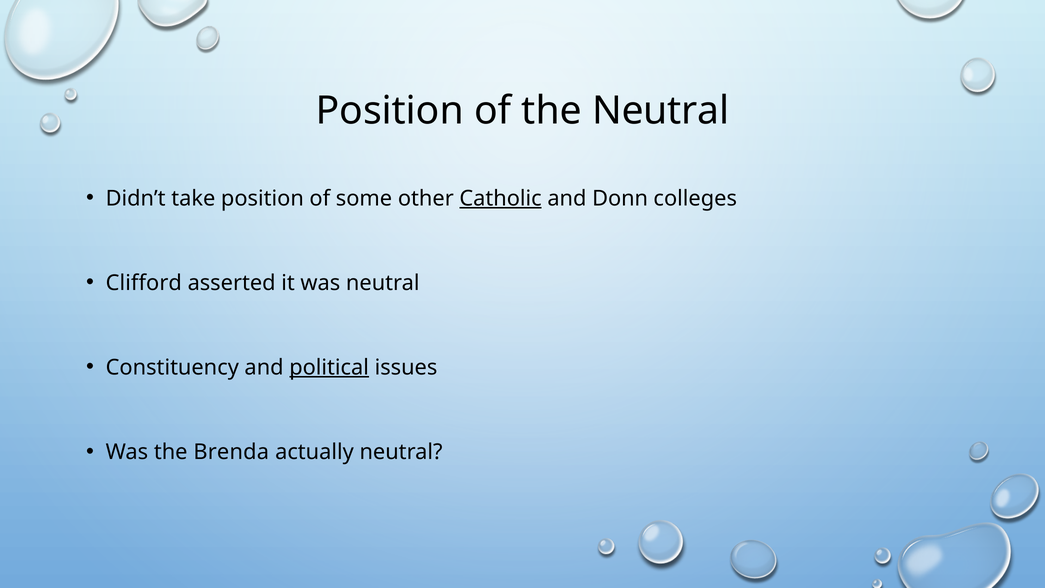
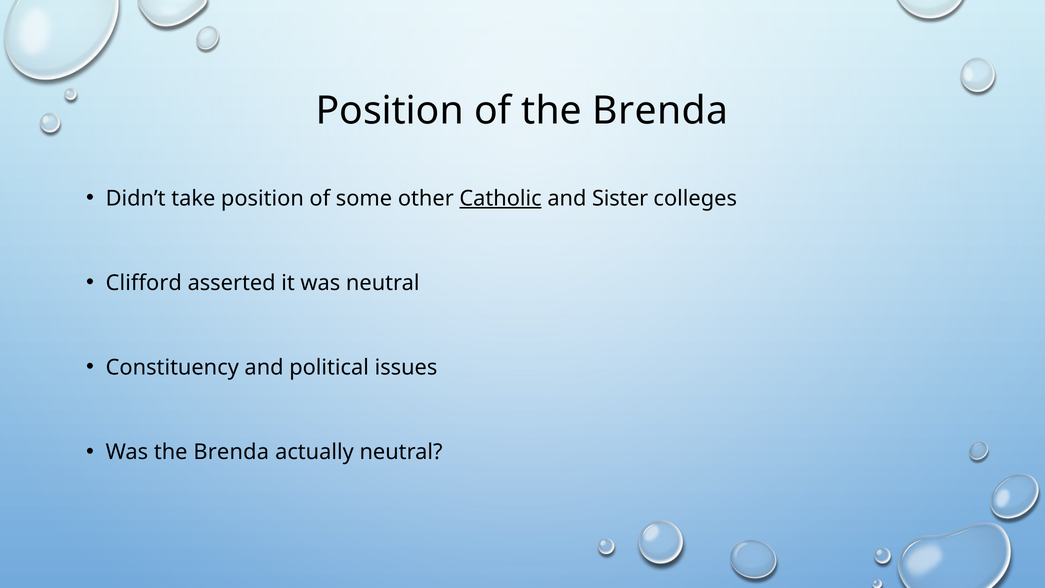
of the Neutral: Neutral -> Brenda (660, 111)
Donn: Donn -> Sister (620, 198)
political underline: present -> none (329, 367)
